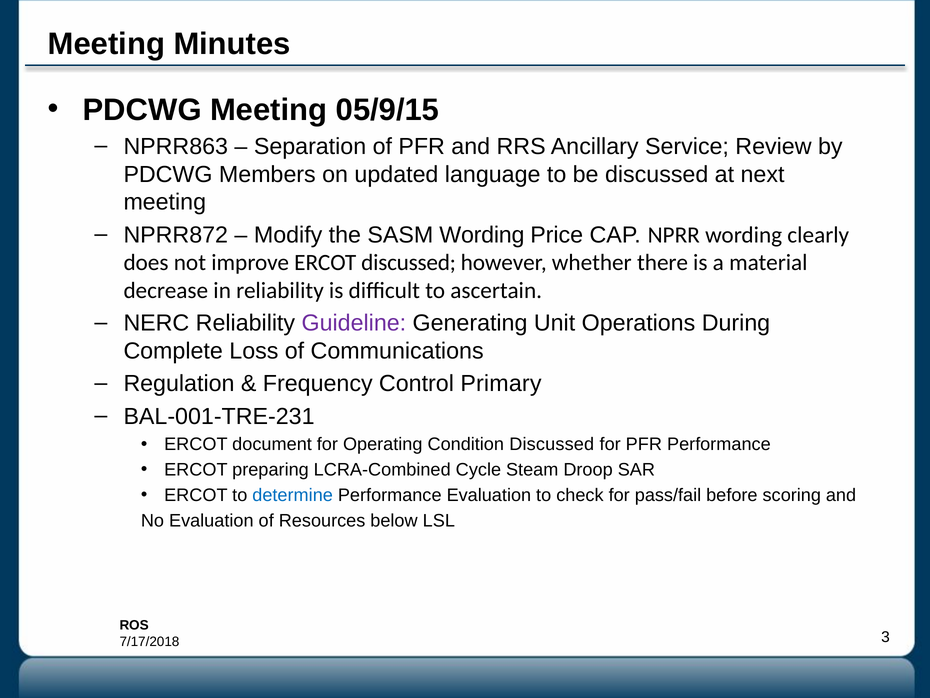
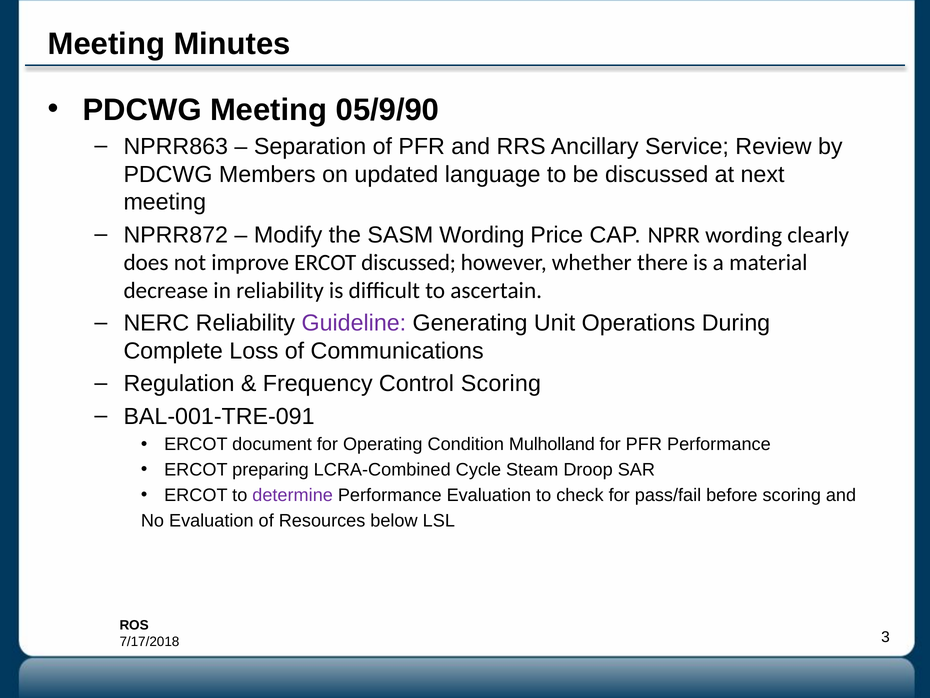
05/9/15: 05/9/15 -> 05/9/90 (388, 110)
Control Primary: Primary -> Scoring (501, 384)
BAL-001-TRE-231: BAL-001-TRE-231 -> BAL-001-TRE-091 (219, 416)
Condition Discussed: Discussed -> Mulholland (552, 444)
determine colour: blue -> purple (293, 495)
